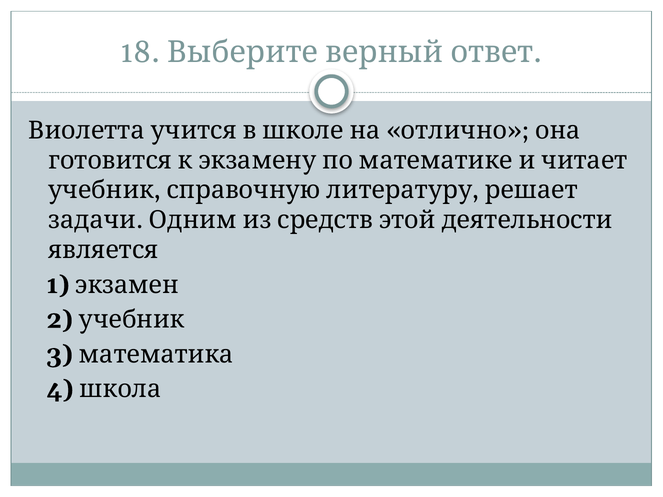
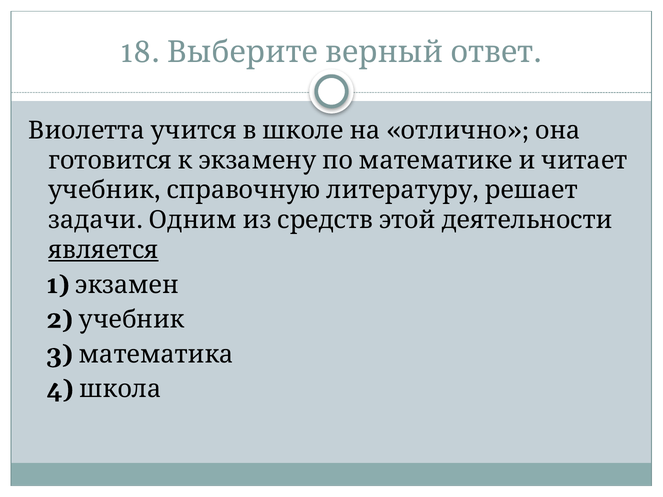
является underline: none -> present (103, 250)
